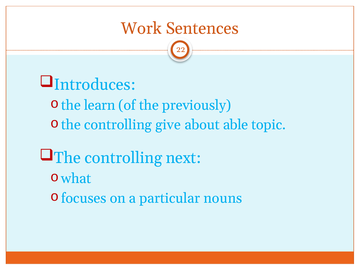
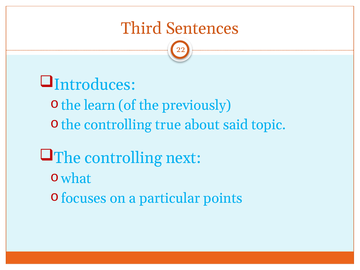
Work: Work -> Third (141, 28)
give: give -> true (168, 125)
able: able -> said (236, 125)
nouns: nouns -> points (223, 198)
